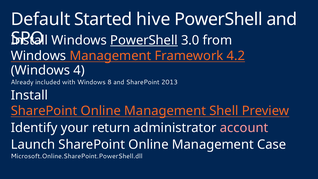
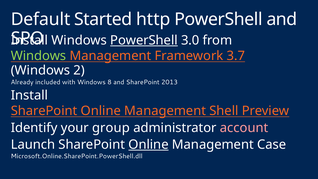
hive: hive -> http (153, 19)
Windows colour: white -> light green (38, 56)
4.2: 4.2 -> 3.7 (236, 56)
4: 4 -> 2 (79, 70)
return: return -> group (111, 128)
Online underline: none -> present (148, 144)
